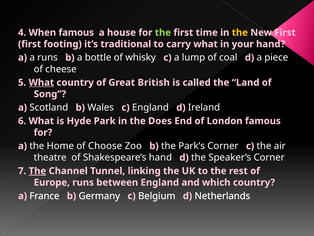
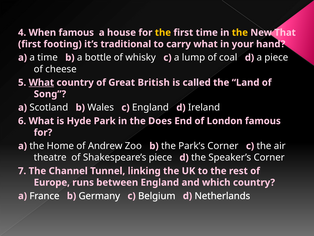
the colour: light green -> yellow (163, 32)
New First: First -> That (285, 32)
a runs: runs -> time (48, 57)
Choose: Choose -> Andrew (105, 146)
Shakespeare’s hand: hand -> piece (160, 157)
The underline: present -> none (37, 171)
